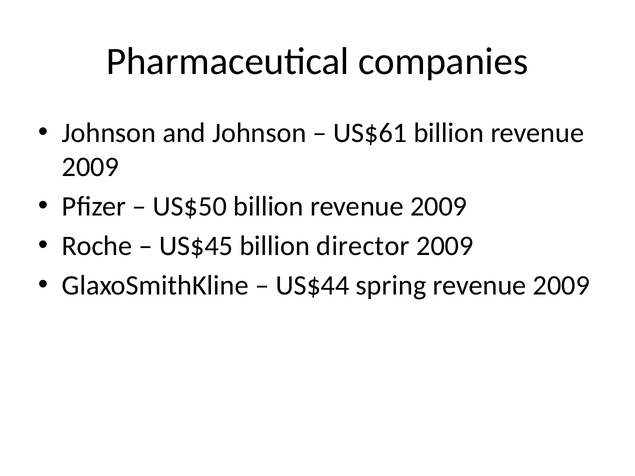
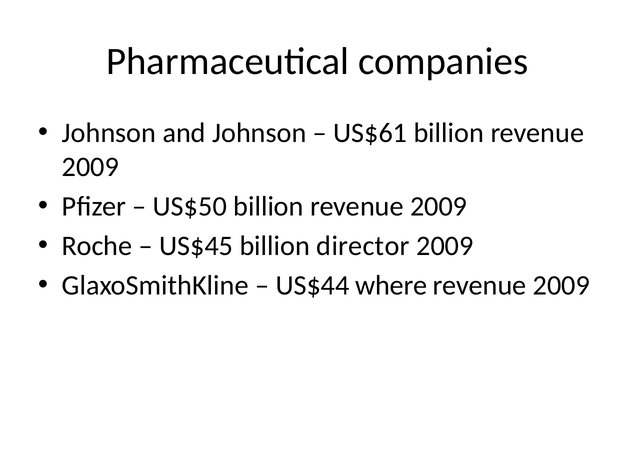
spring: spring -> where (391, 286)
